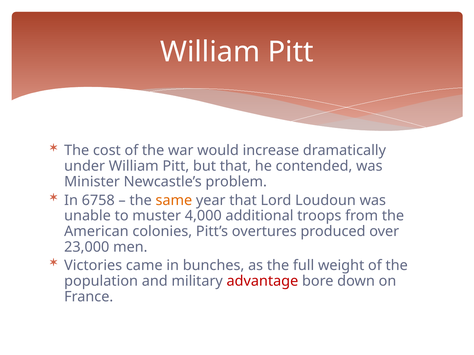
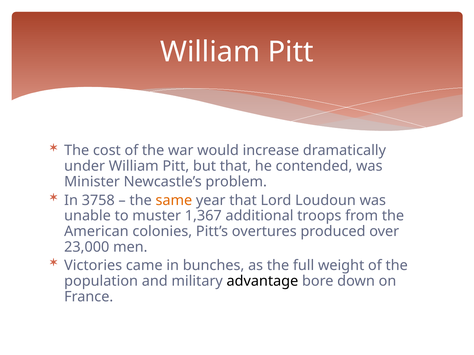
6758: 6758 -> 3758 (98, 201)
4,000: 4,000 -> 1,367 (203, 216)
advantage colour: red -> black (262, 282)
